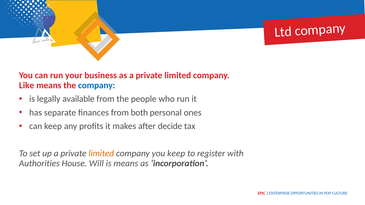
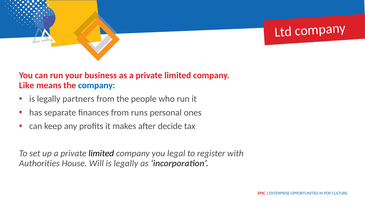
available: available -> partners (78, 99)
both: both -> runs (139, 113)
limited colour: orange -> black (101, 154)
you keep: keep -> legal (176, 154)
means: means -> legally (126, 163)
